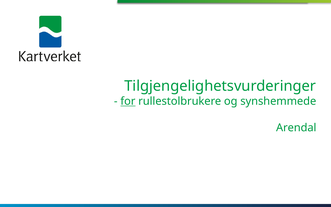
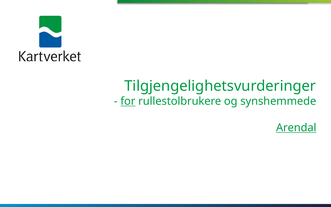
Arendal underline: none -> present (296, 128)
